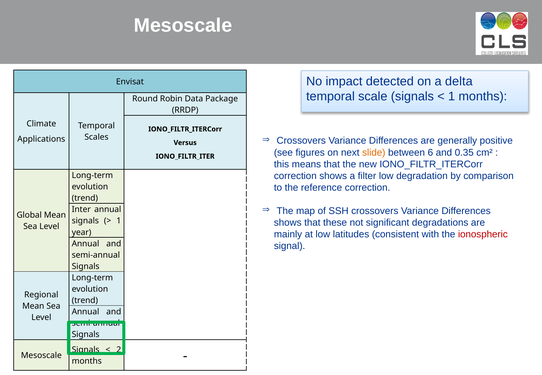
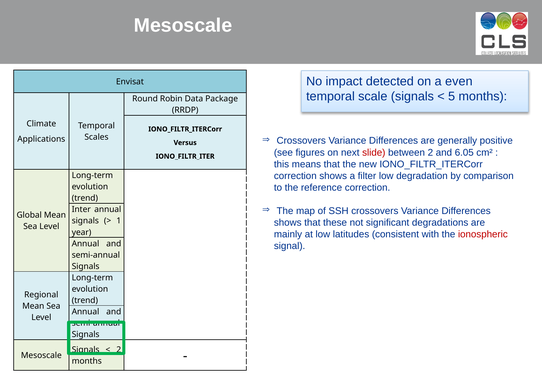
delta: delta -> even (459, 81)
1: 1 -> 5 (452, 96)
slide colour: orange -> red (374, 153)
between 6: 6 -> 2 (430, 153)
0.35: 0.35 -> 6.05 (464, 153)
